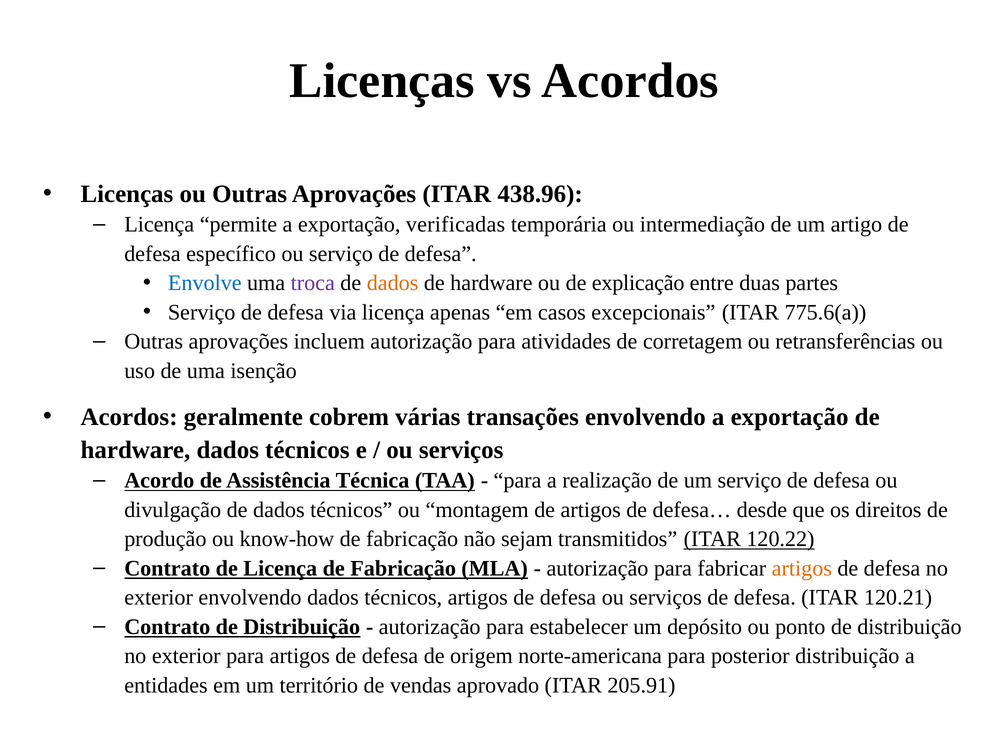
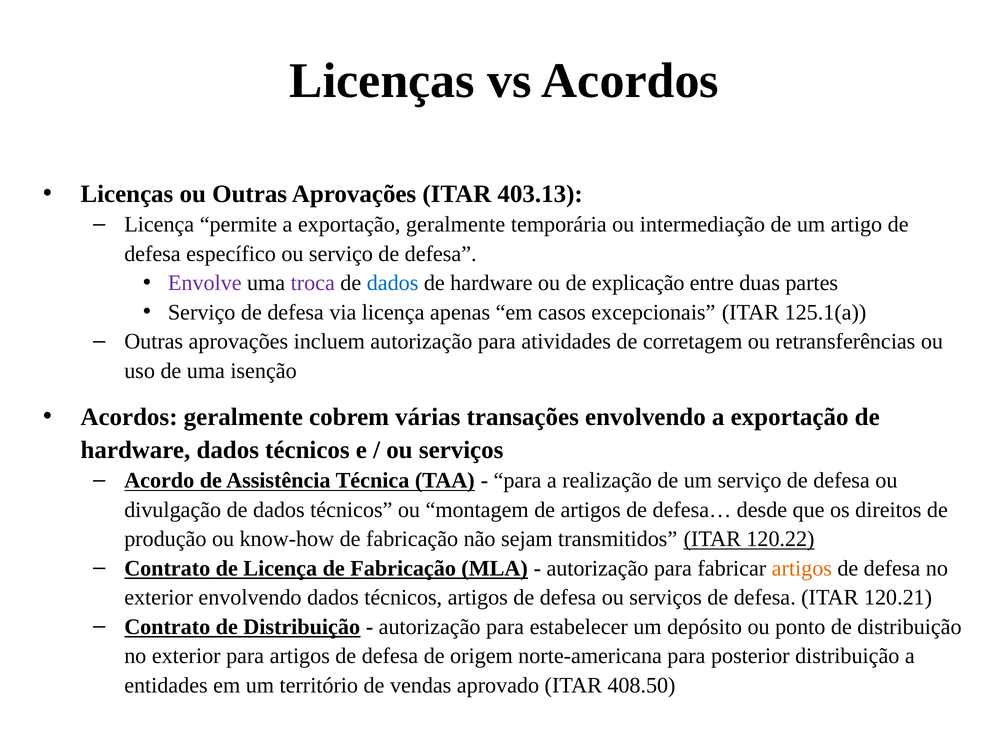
438.96: 438.96 -> 403.13 (540, 194)
exportação verificadas: verificadas -> geralmente (456, 225)
Envolve colour: blue -> purple (205, 283)
dados colour: orange -> blue (393, 283)
775.6(a: 775.6(a -> 125.1(a (825, 313)
205.91: 205.91 -> 408.50 (641, 686)
